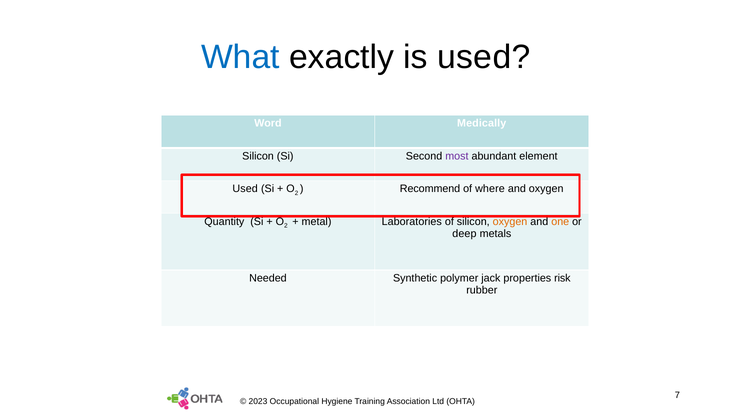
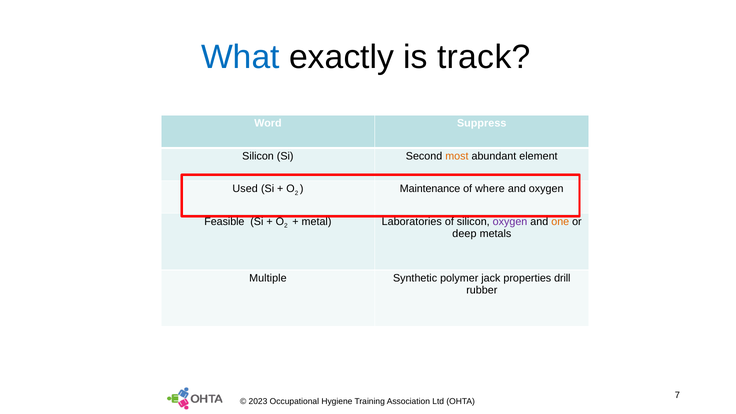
is used: used -> track (484, 57)
Medically: Medically -> Suppress (482, 123)
most colour: purple -> orange (457, 156)
Recommend: Recommend -> Maintenance (430, 189)
Quantity: Quantity -> Feasible (224, 222)
oxygen colour: orange -> purple (510, 222)
Needed: Needed -> Multiple (268, 278)
risk: risk -> drill (562, 278)
